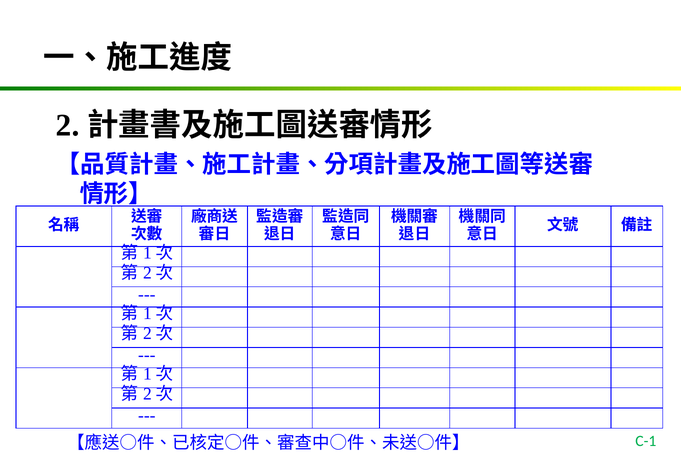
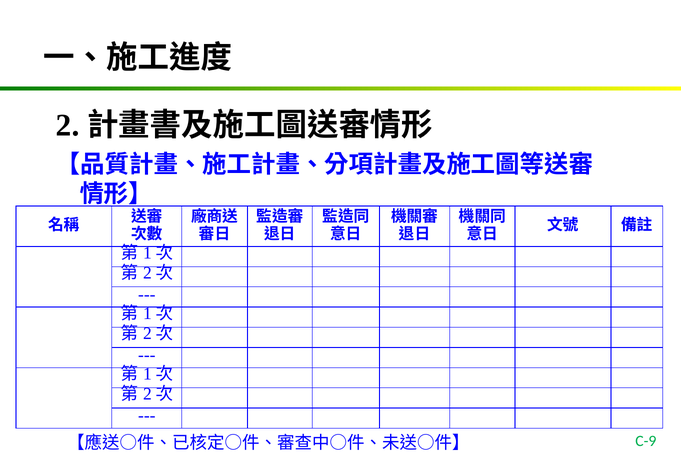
C-1: C-1 -> C-9 (646, 440)
